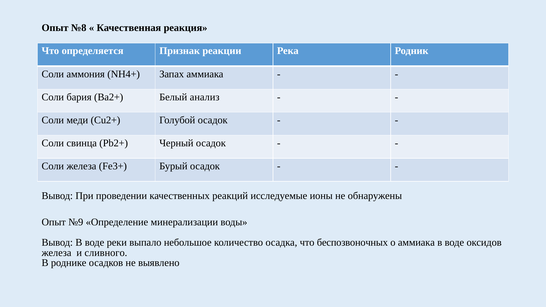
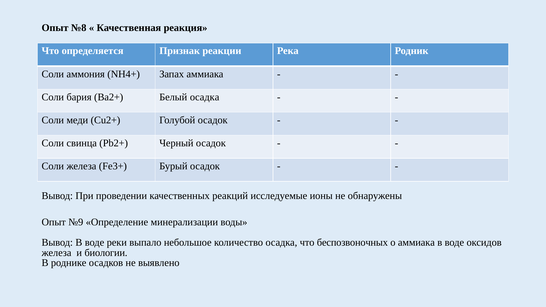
Белый анализ: анализ -> осадка (205, 97)
сливного: сливного -> биологии (106, 253)
